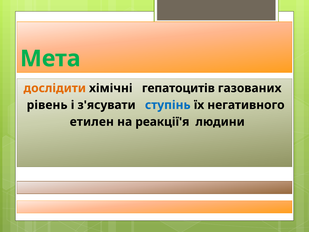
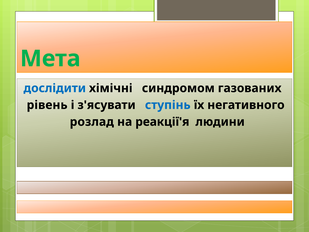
дослідити colour: orange -> blue (55, 88)
гепатоцитів: гепатоцитів -> синдромом (178, 88)
етилен: етилен -> розлад (92, 122)
